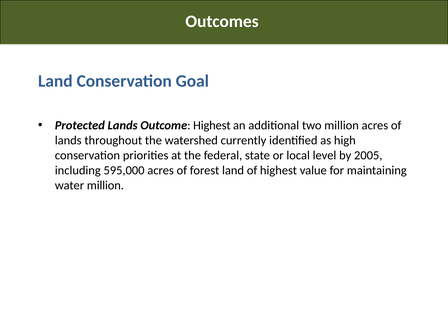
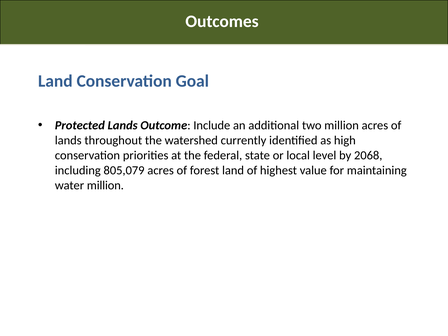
Outcome Highest: Highest -> Include (212, 126)
2005: 2005 -> 2068 (368, 155)
595,000: 595,000 -> 805,079 (124, 170)
